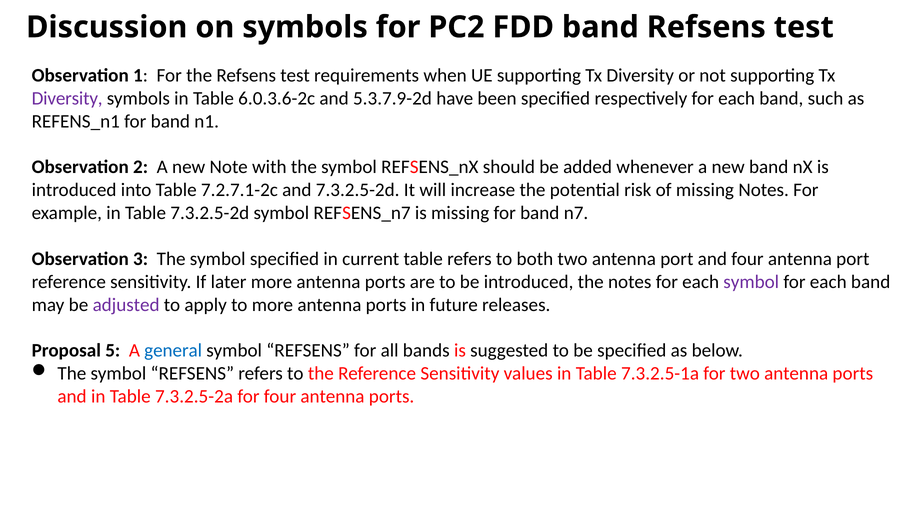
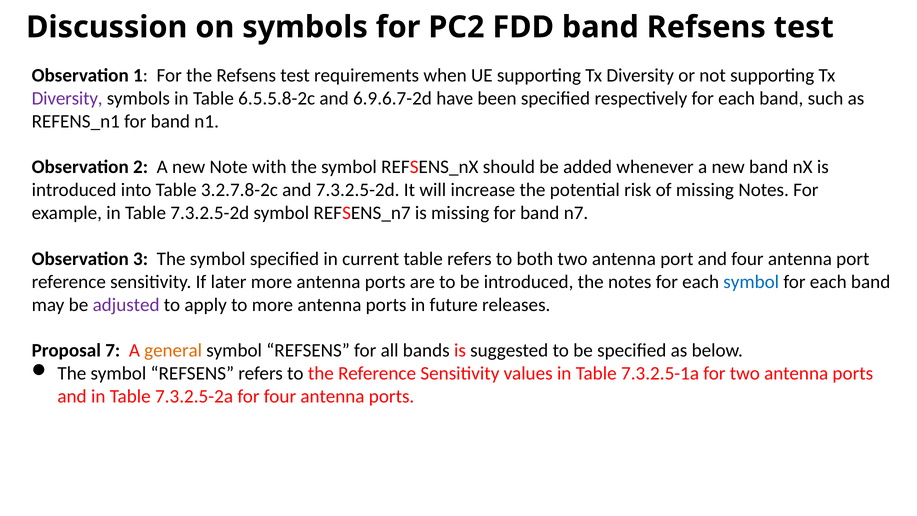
6.0.3.6-2c: 6.0.3.6-2c -> 6.5.5.8-2c (277, 98)
5.3.7.9-2d: 5.3.7.9-2d -> 6.9.6.7-2d (392, 98)
7.2.7.1-2c: 7.2.7.1-2c -> 3.2.7.8-2c (239, 190)
symbol colour: purple -> blue (751, 282)
5: 5 -> 7 (113, 351)
general colour: blue -> orange (173, 351)
